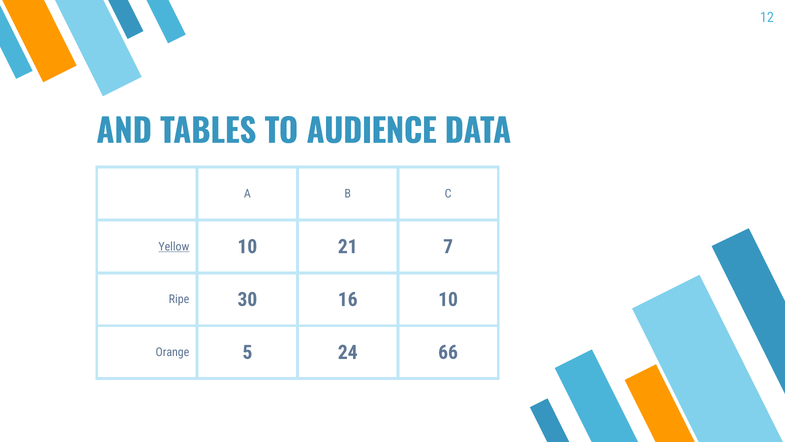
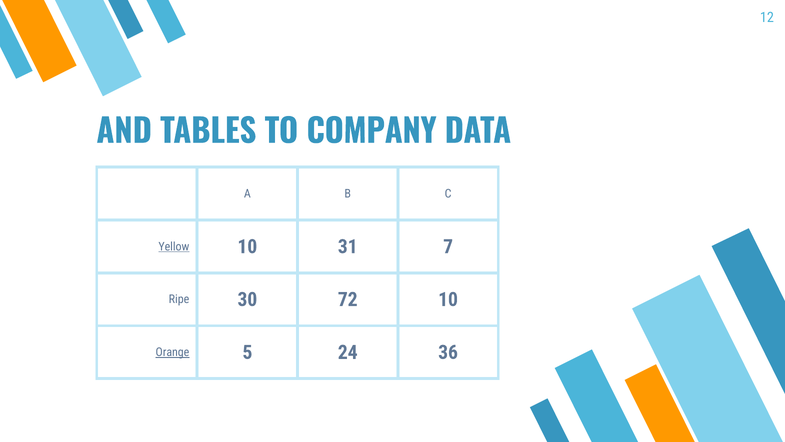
AUDIENCE: AUDIENCE -> COMPANY (372, 132)
21: 21 -> 31 (348, 246)
16: 16 -> 72 (348, 299)
Orange underline: none -> present (172, 352)
66: 66 -> 36 (448, 352)
